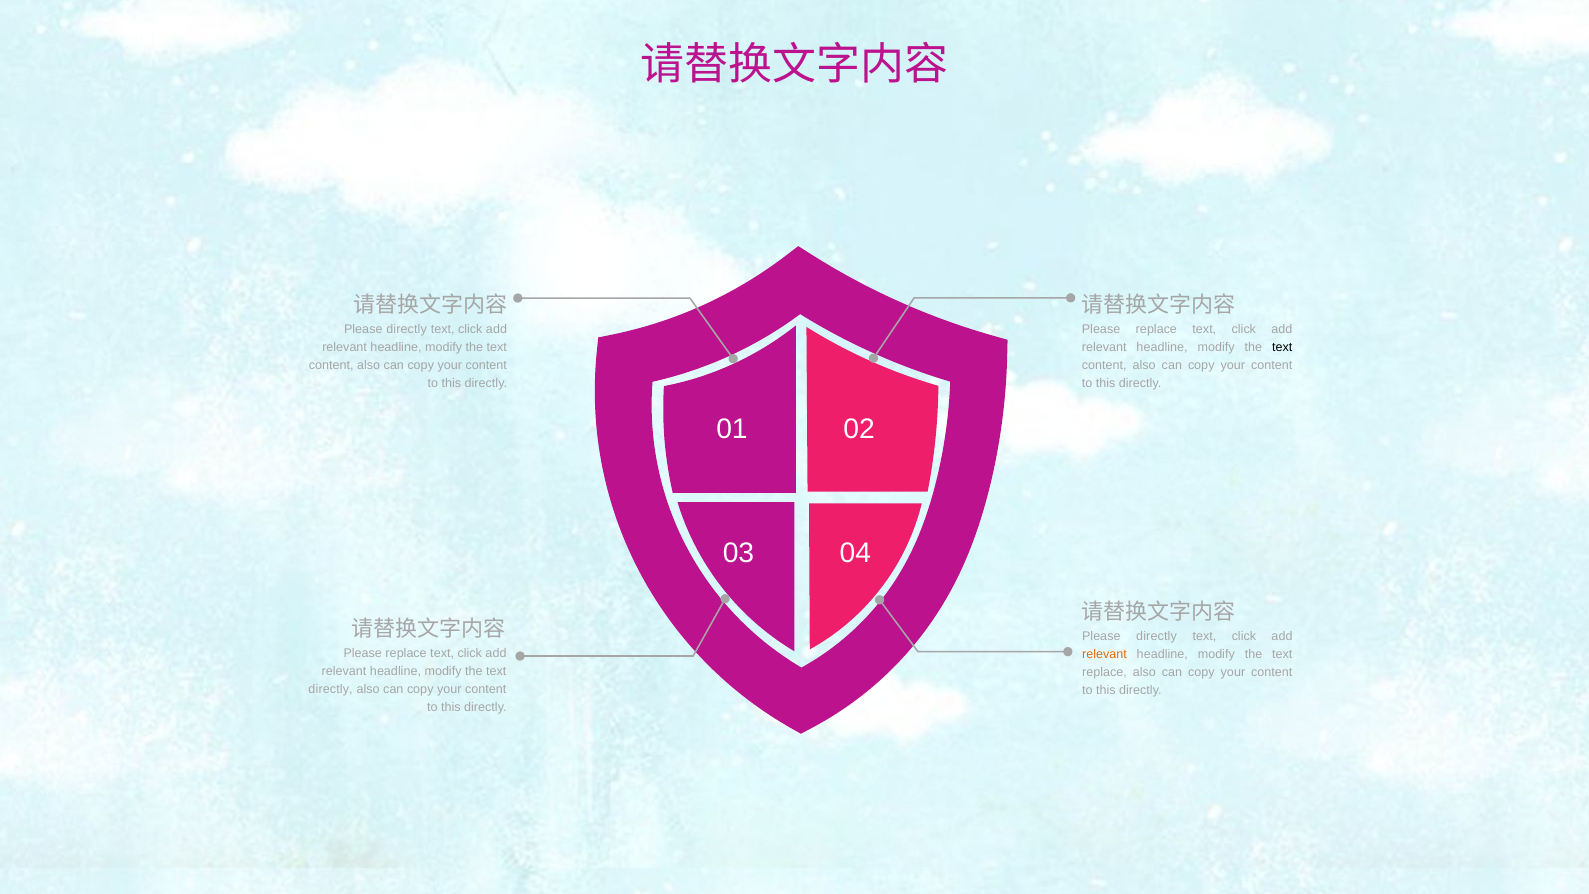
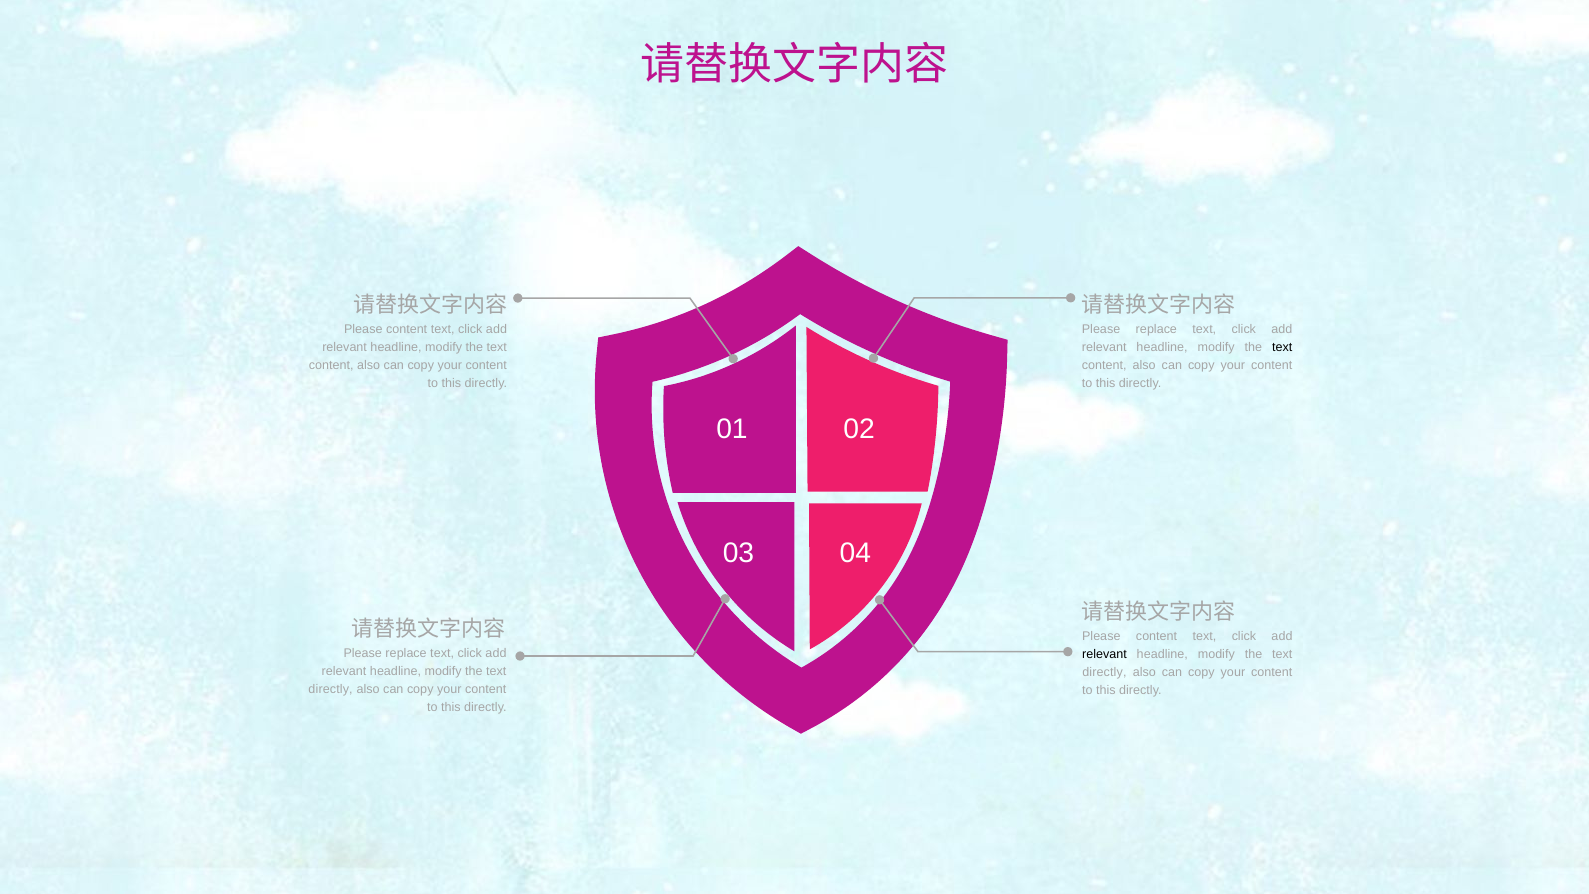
directly: directly -> content (407, 329)
directly: directly -> content (1157, 636)
relevant colour: orange -> black (1104, 654)
replace: replace -> directly (1104, 672)
